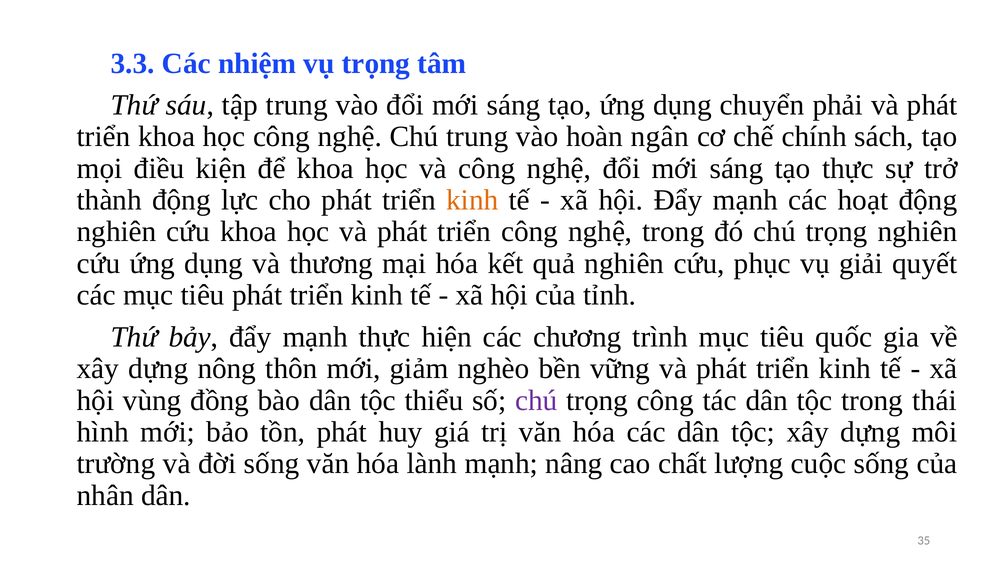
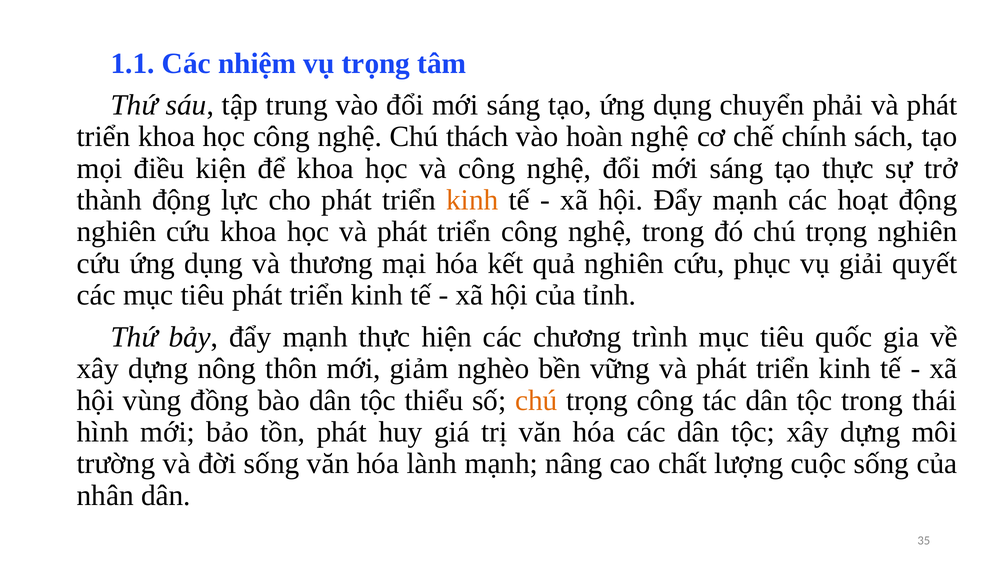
3.3: 3.3 -> 1.1 (133, 64)
Chú trung: trung -> thách (477, 137)
hoàn ngân: ngân -> nghệ (660, 137)
chú colour: purple -> orange (536, 401)
